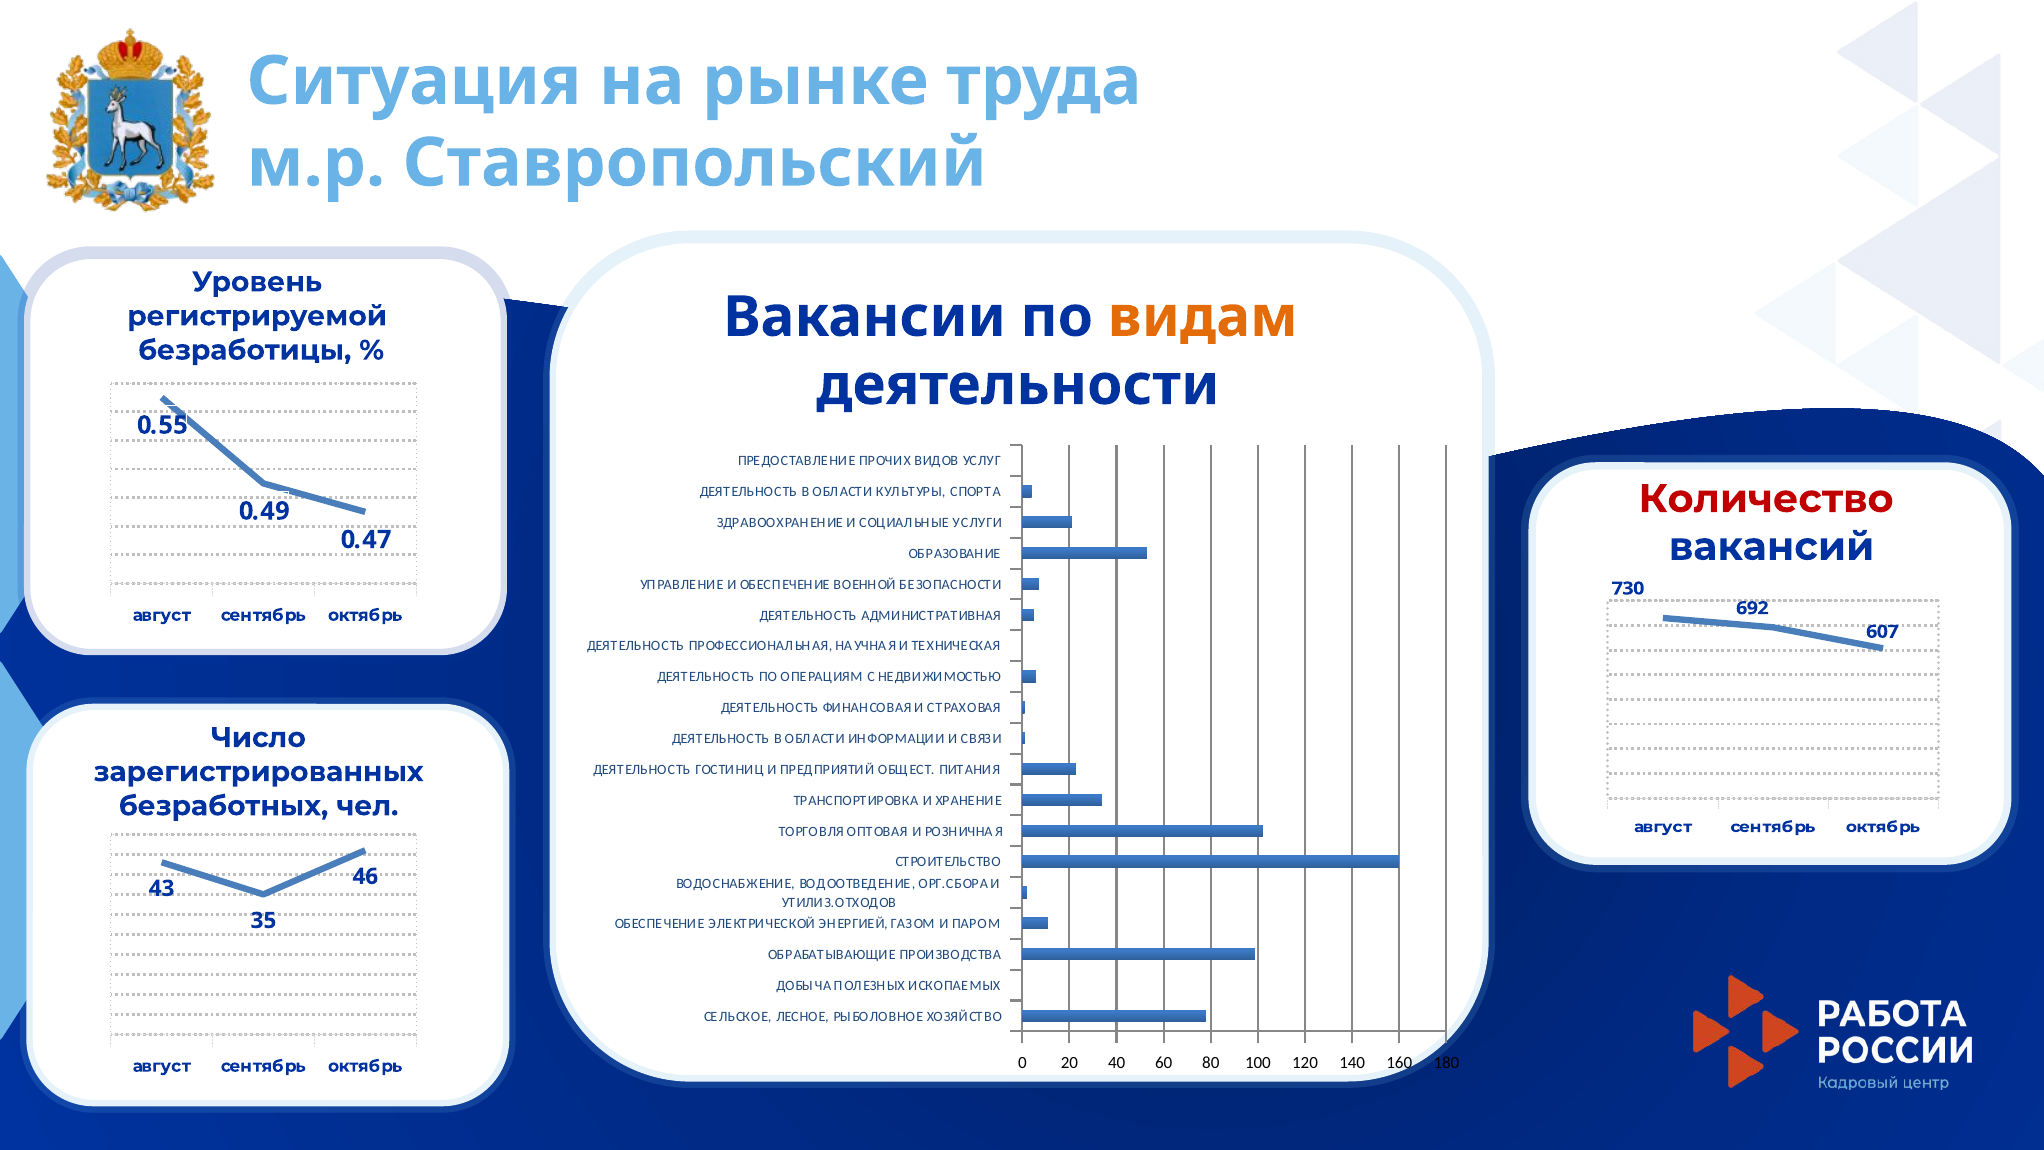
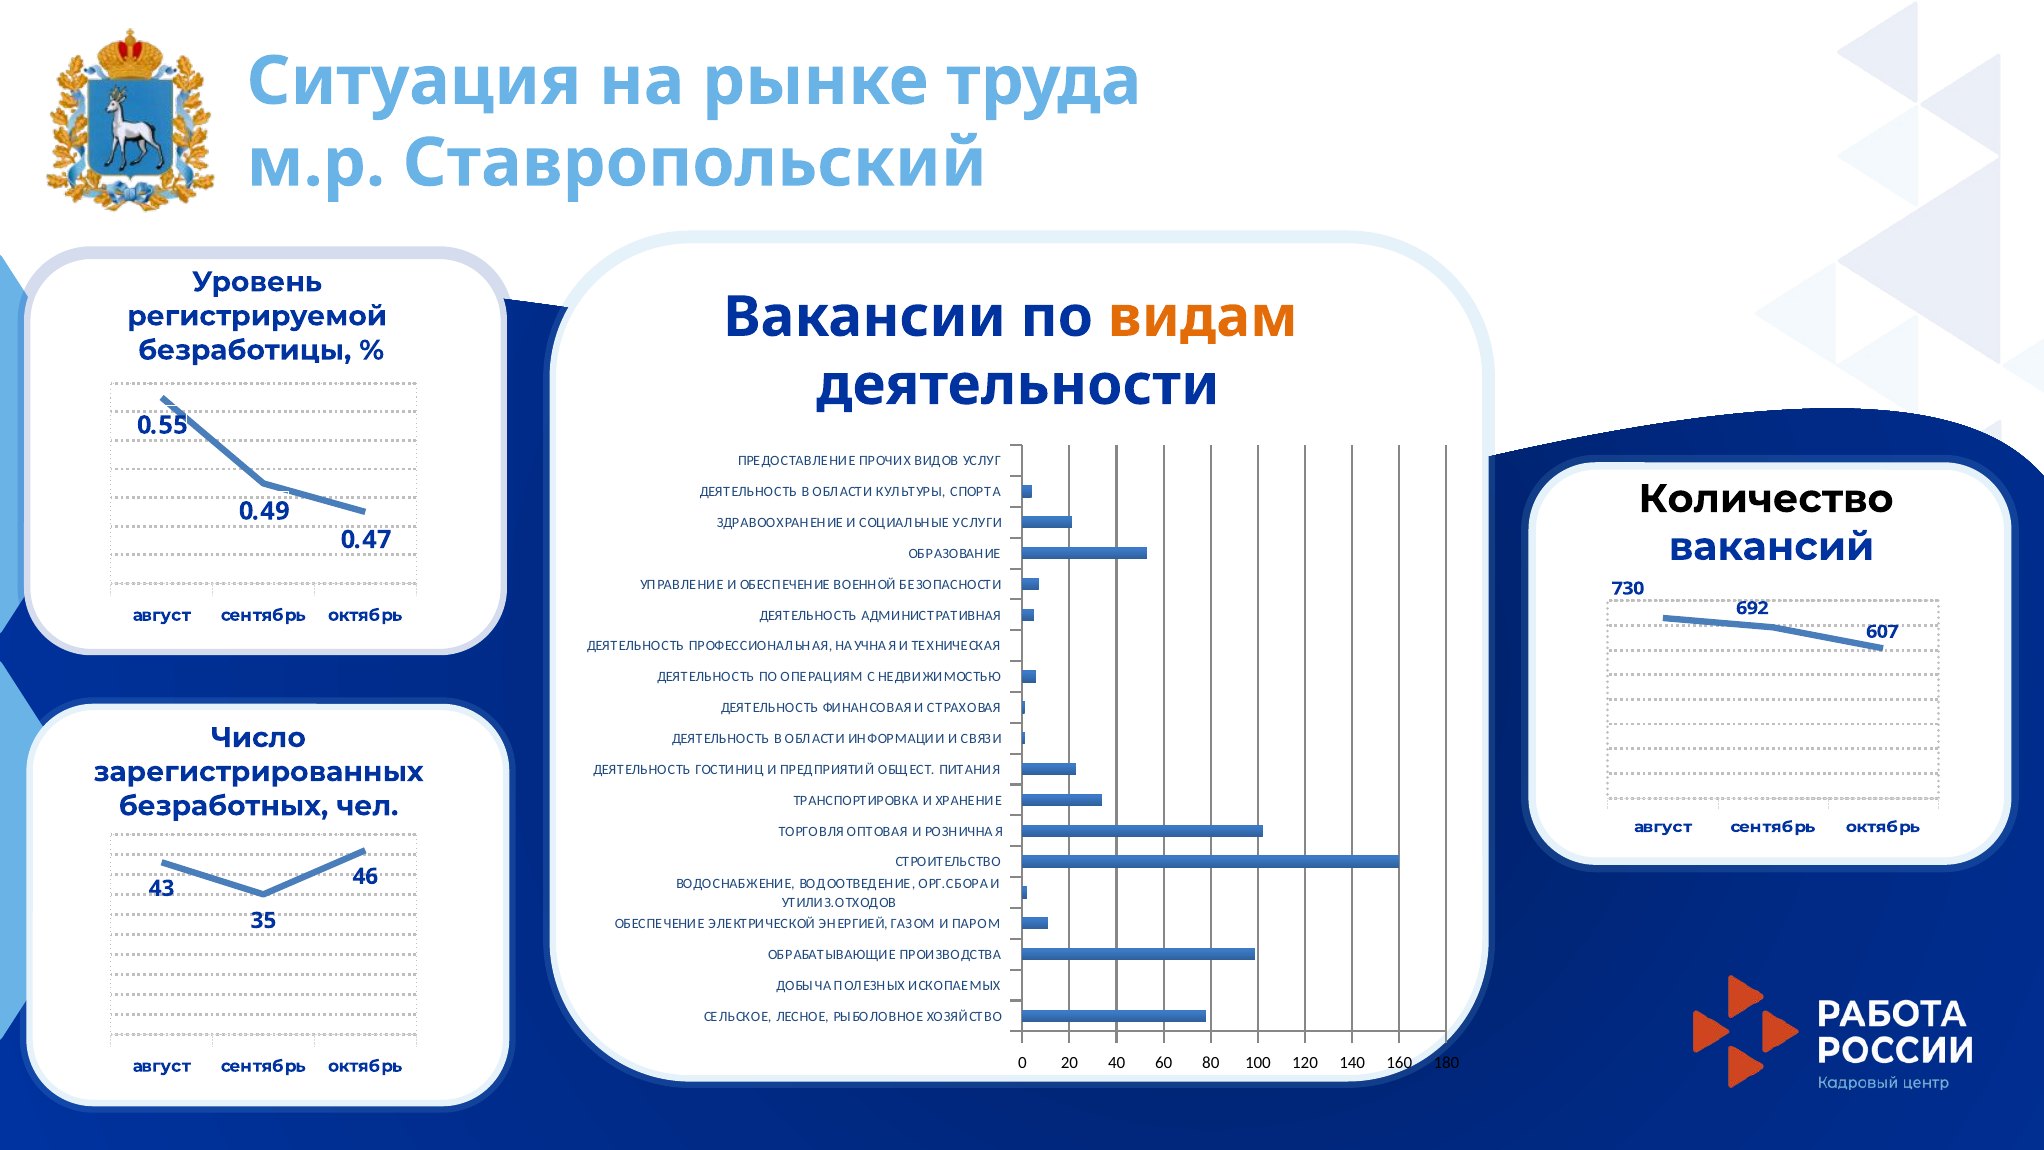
Количество colour: red -> black (1766, 499)
